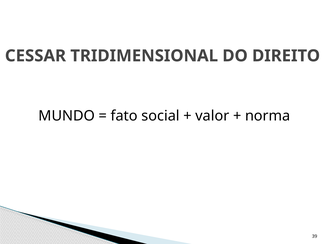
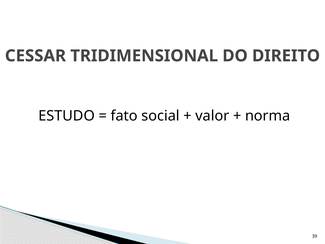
MUNDO: MUNDO -> ESTUDO (67, 116)
